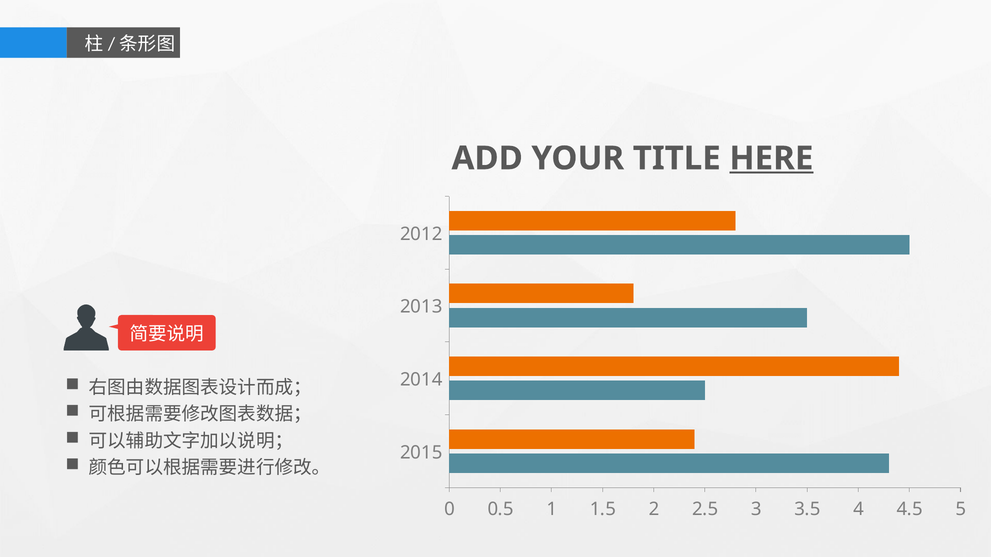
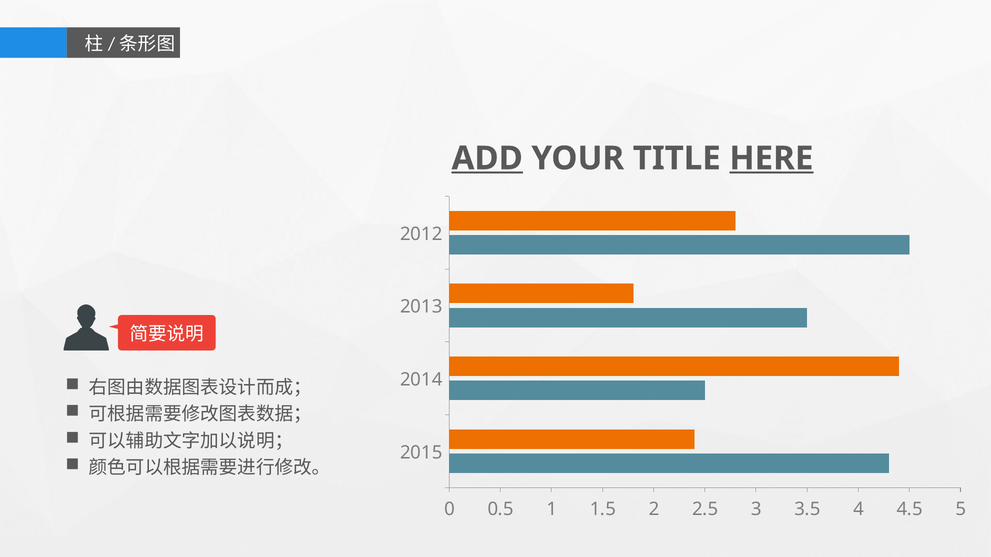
ADD underline: none -> present (487, 159)
